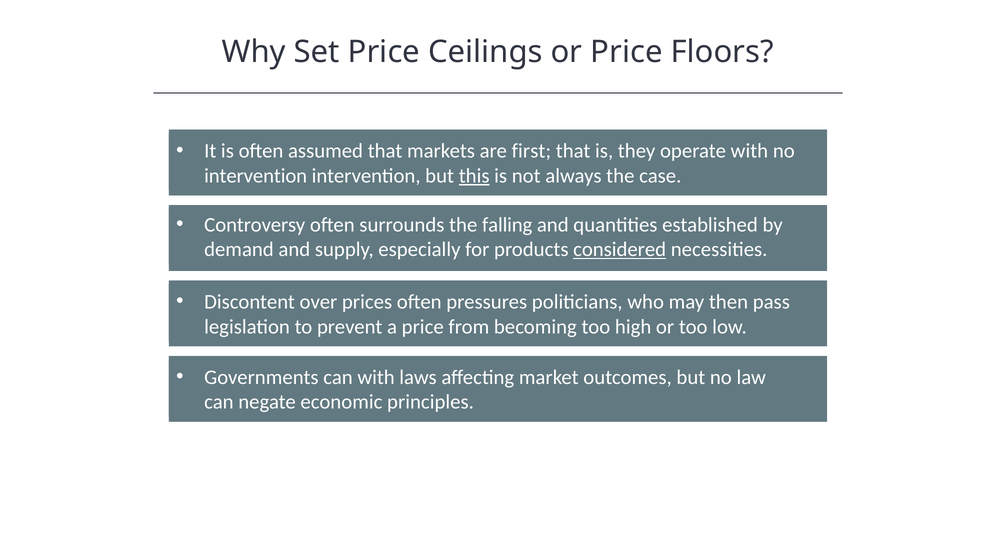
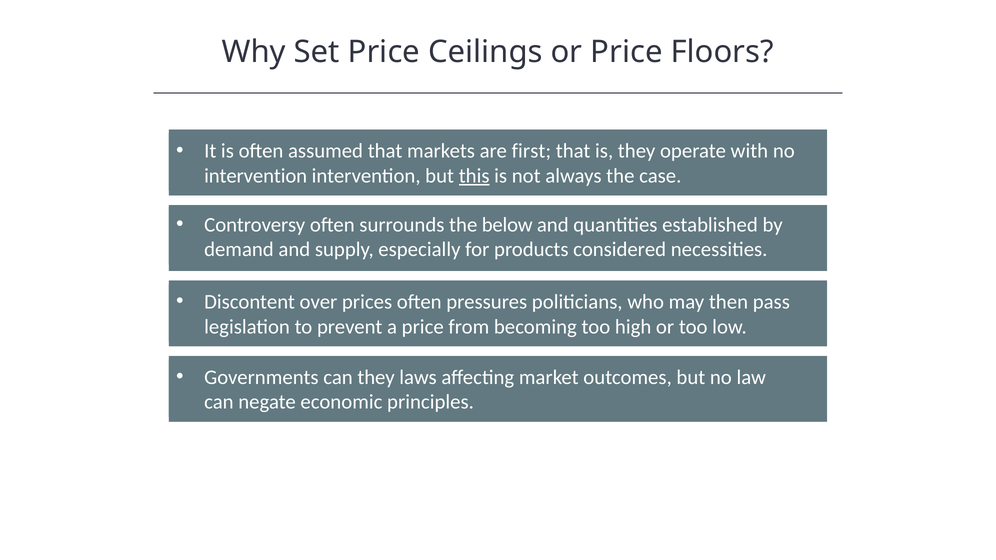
falling: falling -> below (507, 225)
considered underline: present -> none (620, 250)
can with: with -> they (376, 377)
